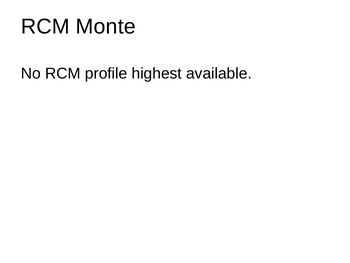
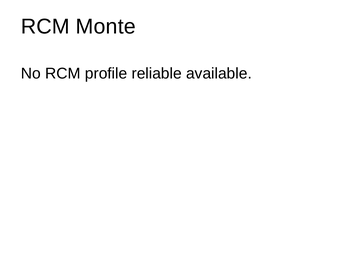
highest: highest -> reliable (157, 73)
